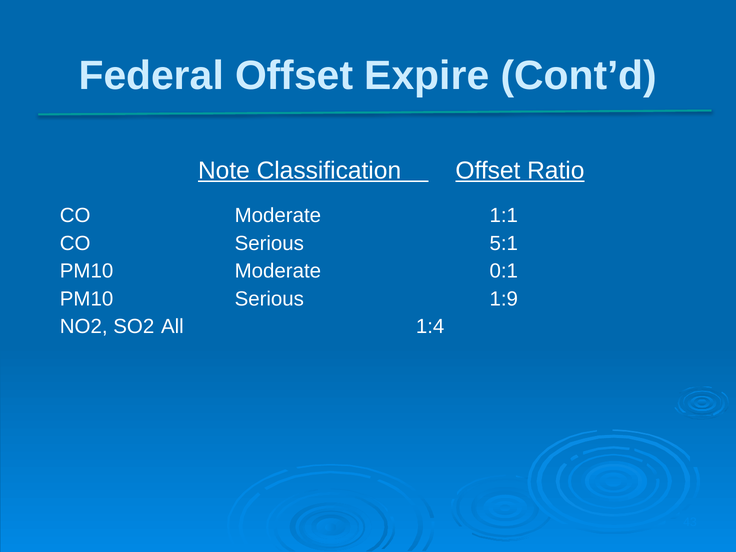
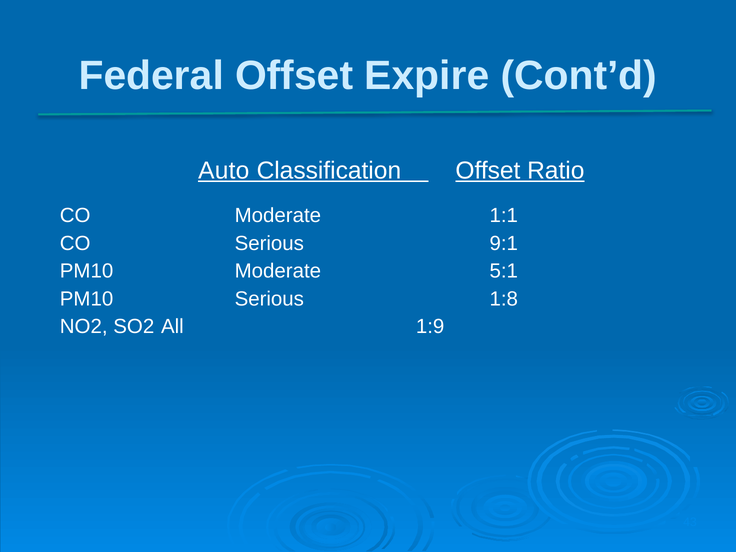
Note: Note -> Auto (224, 171)
5:1: 5:1 -> 9:1 (504, 243)
0:1: 0:1 -> 5:1 (504, 271)
1:9: 1:9 -> 1:8 (504, 299)
1:4: 1:4 -> 1:9 (430, 327)
